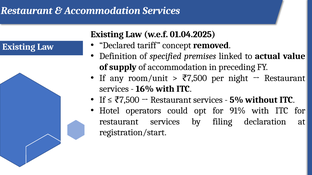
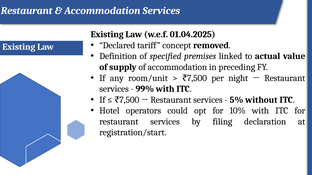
16%: 16% -> 99% (145, 89)
91%: 91% -> 10% (238, 111)
